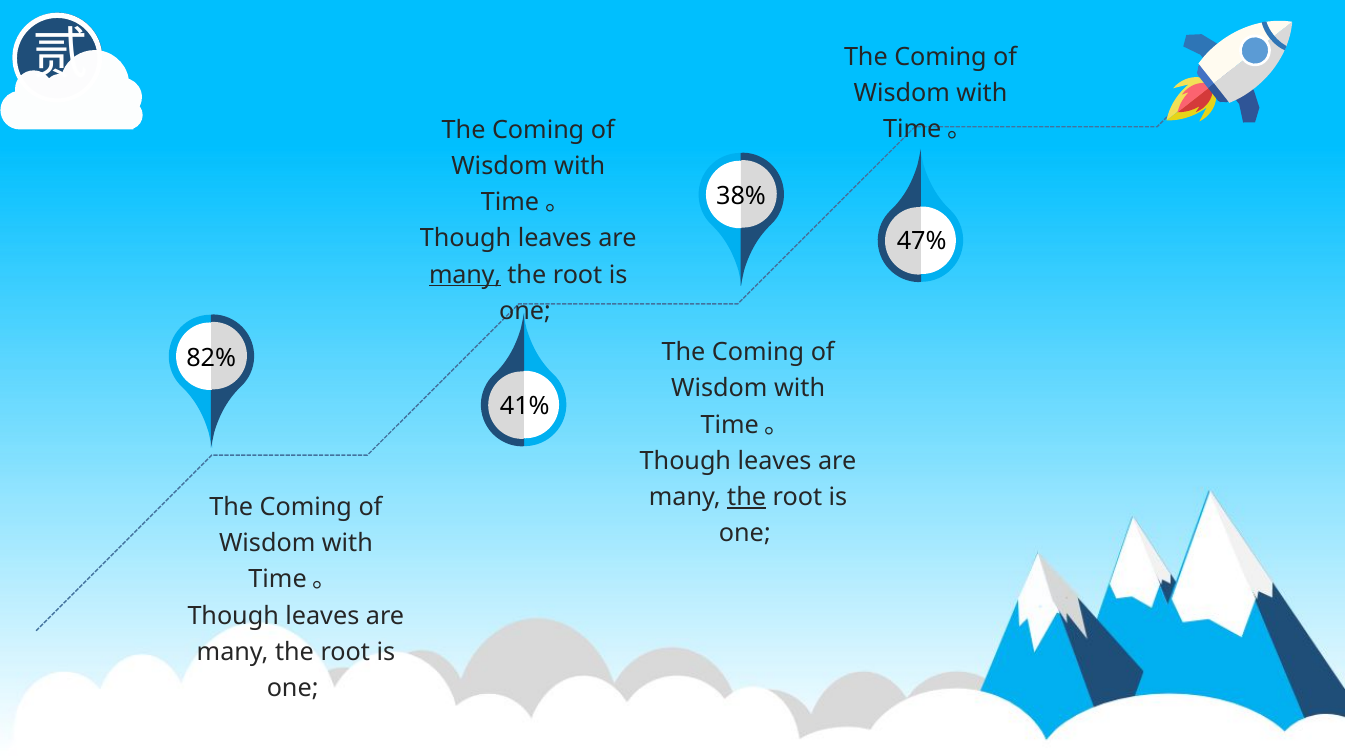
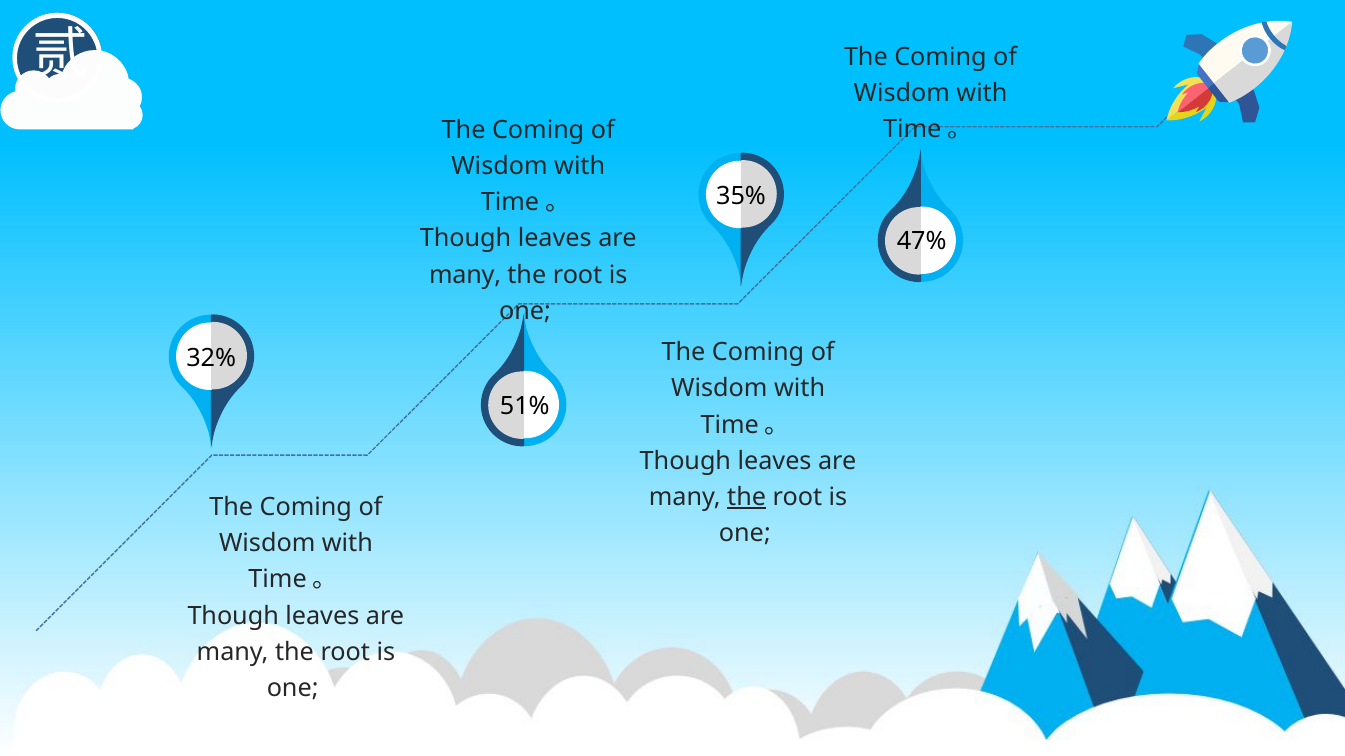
38%: 38% -> 35% (741, 196)
many underline: present -> none (465, 275)
82%: 82% -> 32% (211, 358)
41%: 41% -> 51% (525, 406)
